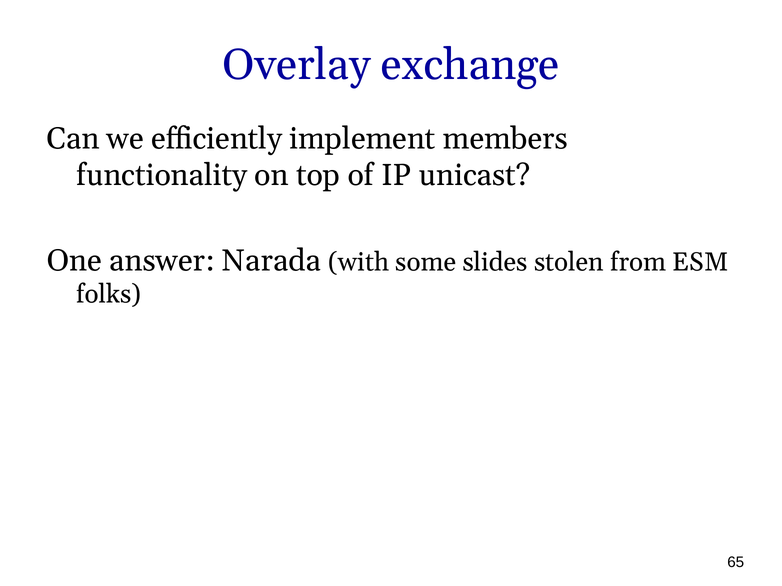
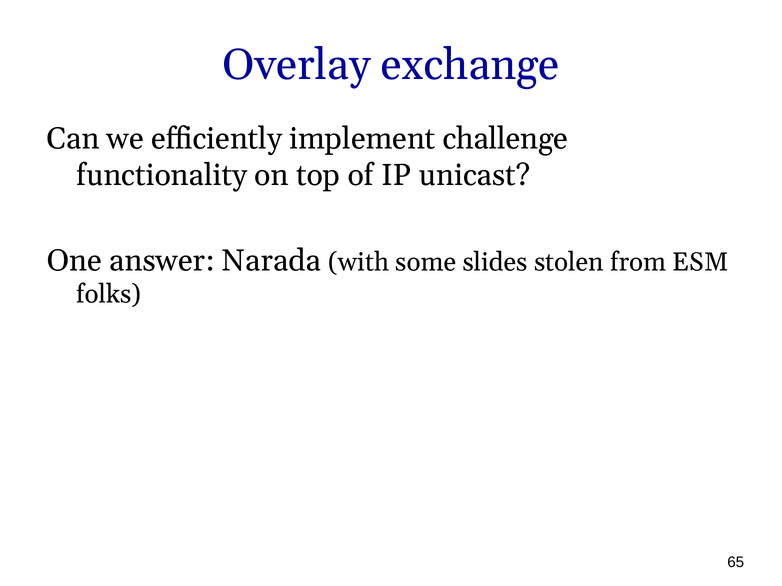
members: members -> challenge (505, 139)
